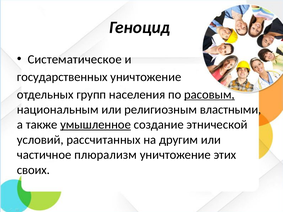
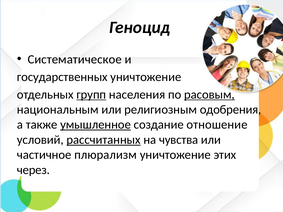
групп underline: none -> present (91, 95)
властными: властными -> одобрения (231, 110)
этнической: этнической -> отношение (217, 125)
рассчитанных underline: none -> present (104, 140)
другим: другим -> чувства (179, 140)
своих: своих -> через (33, 170)
